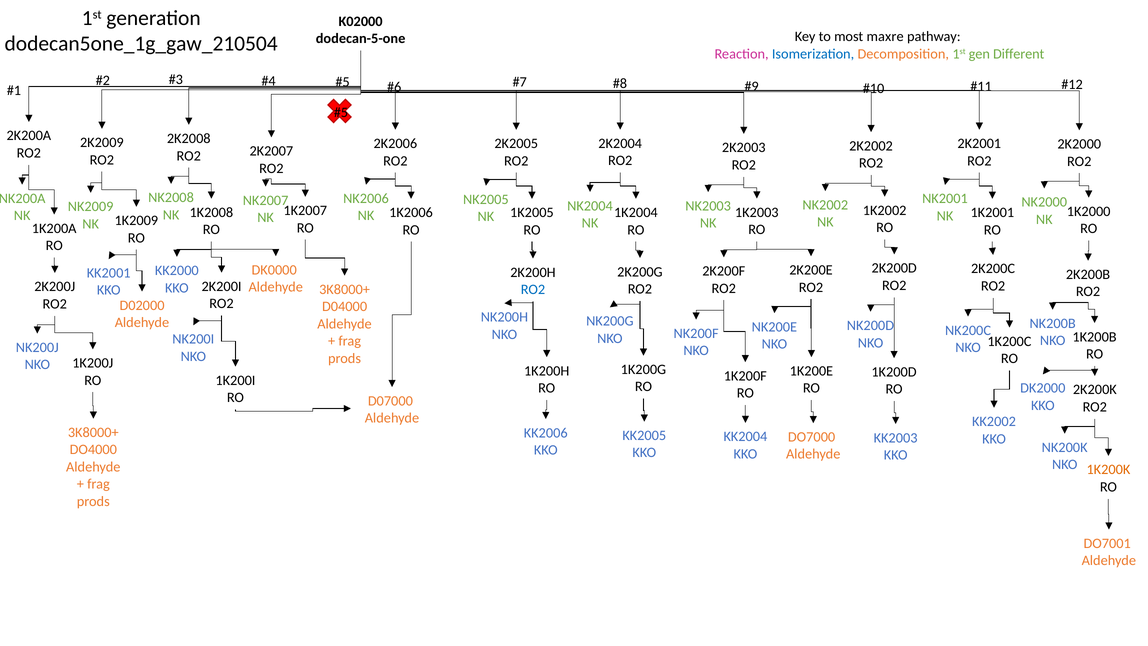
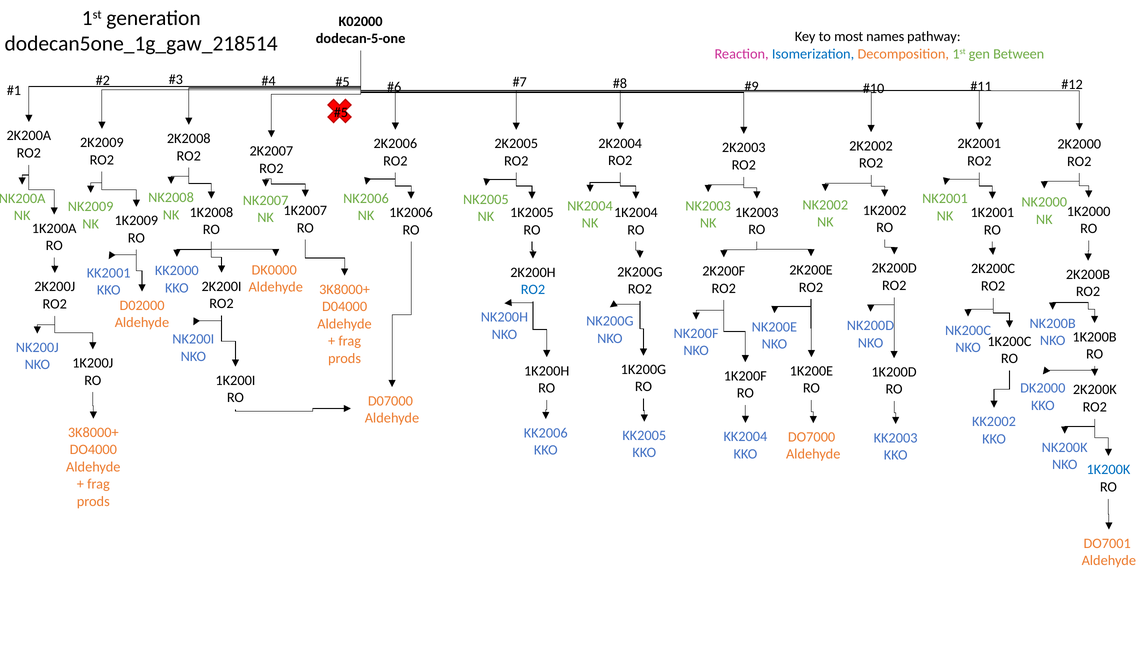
maxre: maxre -> names (885, 37)
dodecan5one_1g_gaw_210504: dodecan5one_1g_gaw_210504 -> dodecan5one_1g_gaw_218514 (141, 44)
Different: Different -> Between (1019, 54)
1K200K colour: orange -> blue (1108, 470)
